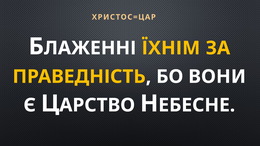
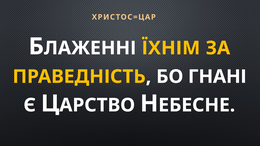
ВОНИ: ВОНИ -> ГНАНІ (217, 77)
